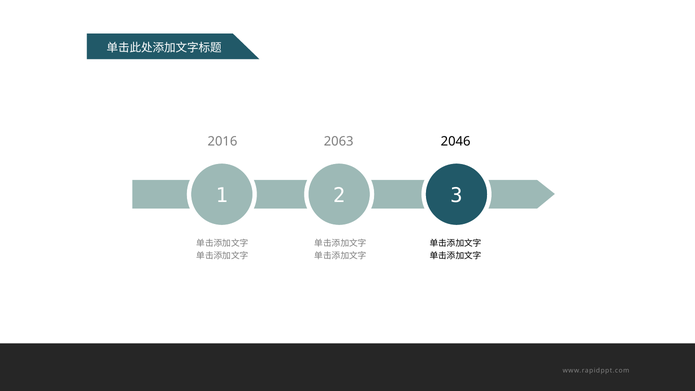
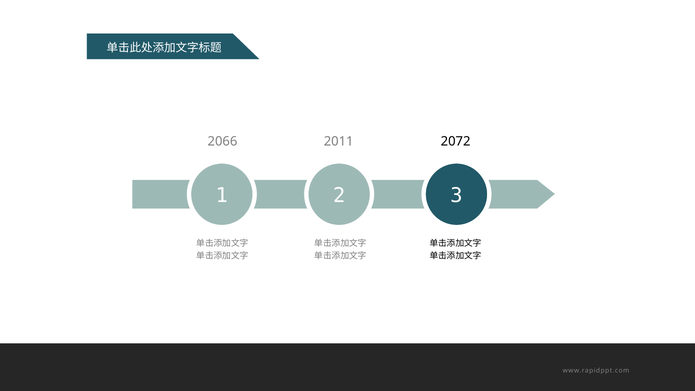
2016: 2016 -> 2066 (222, 141)
2063: 2063 -> 2011 (339, 141)
2046: 2046 -> 2072 (456, 141)
